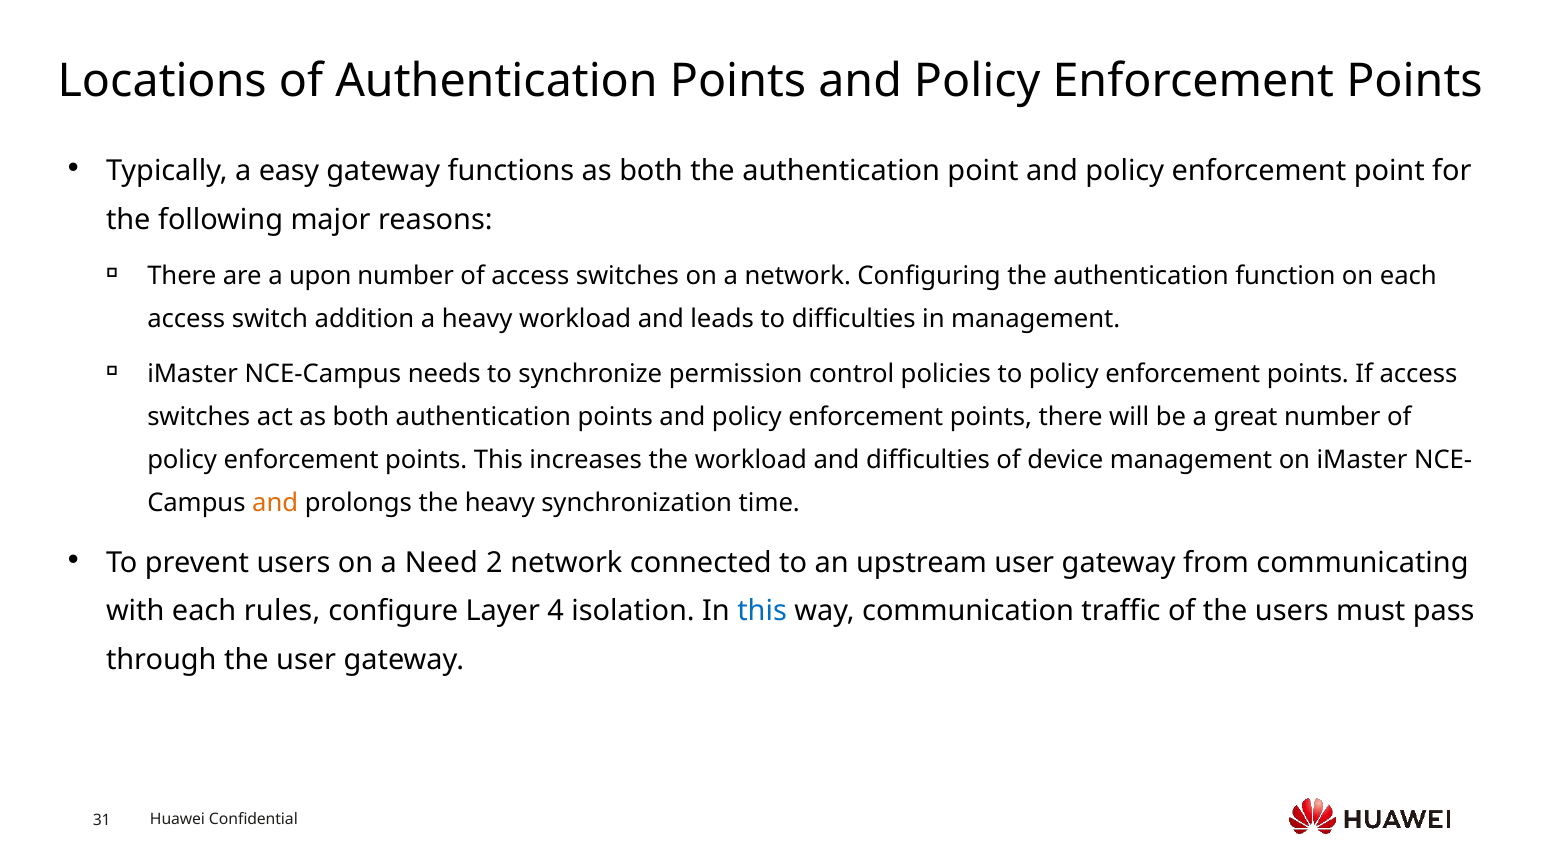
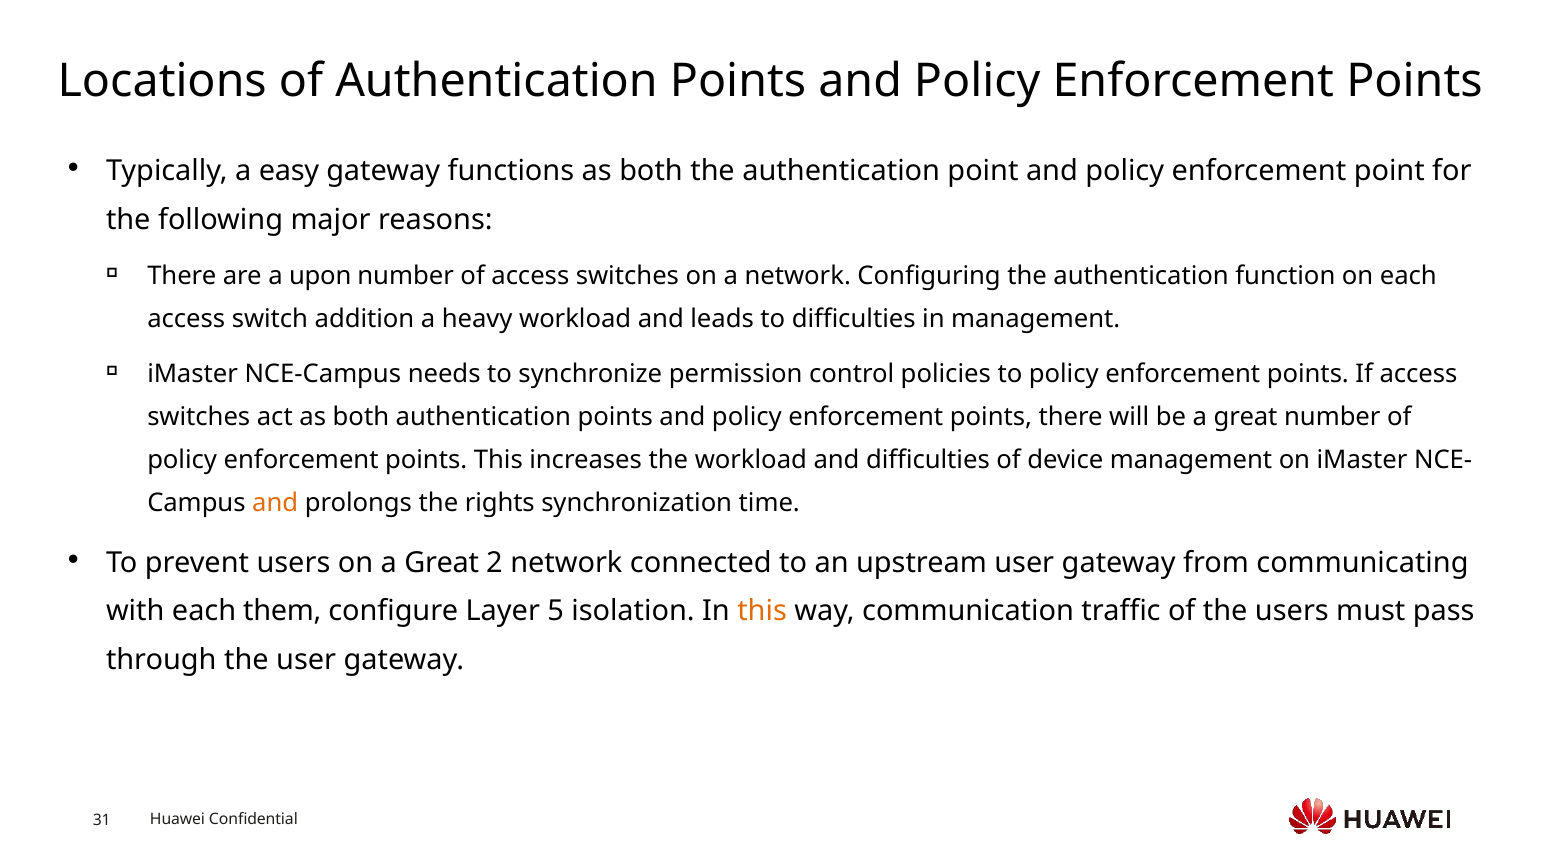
the heavy: heavy -> rights (500, 503)
on a Need: Need -> Great (442, 563)
rules: rules -> them (282, 612)
4: 4 -> 5 (556, 612)
this colour: blue -> orange (762, 612)
